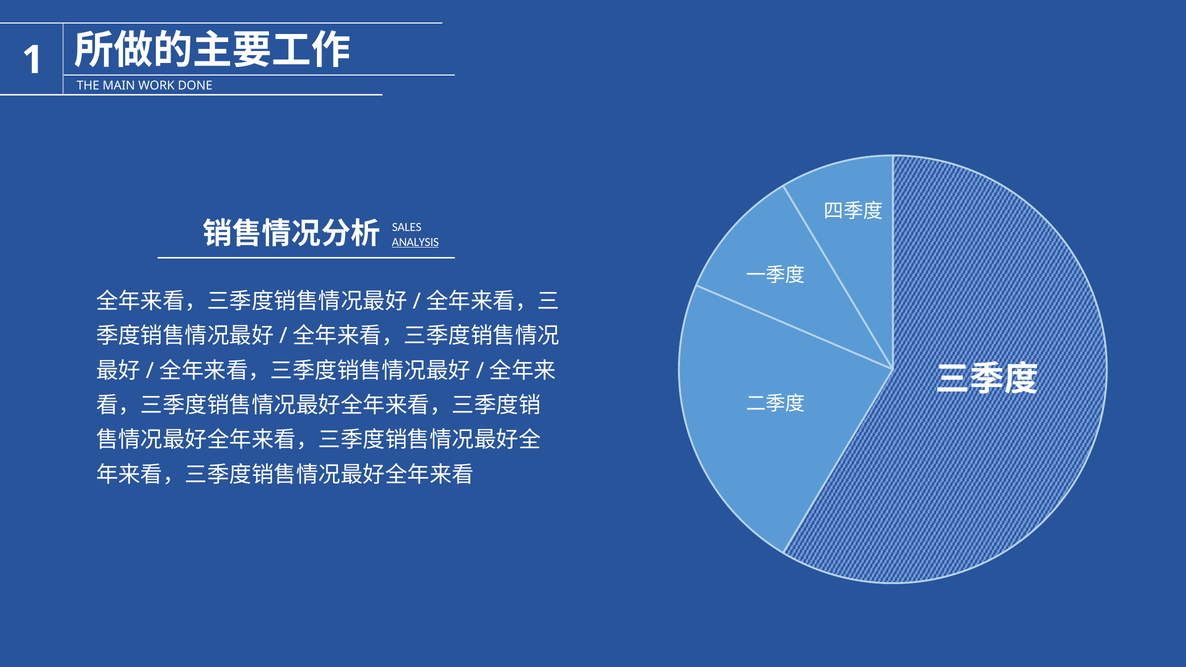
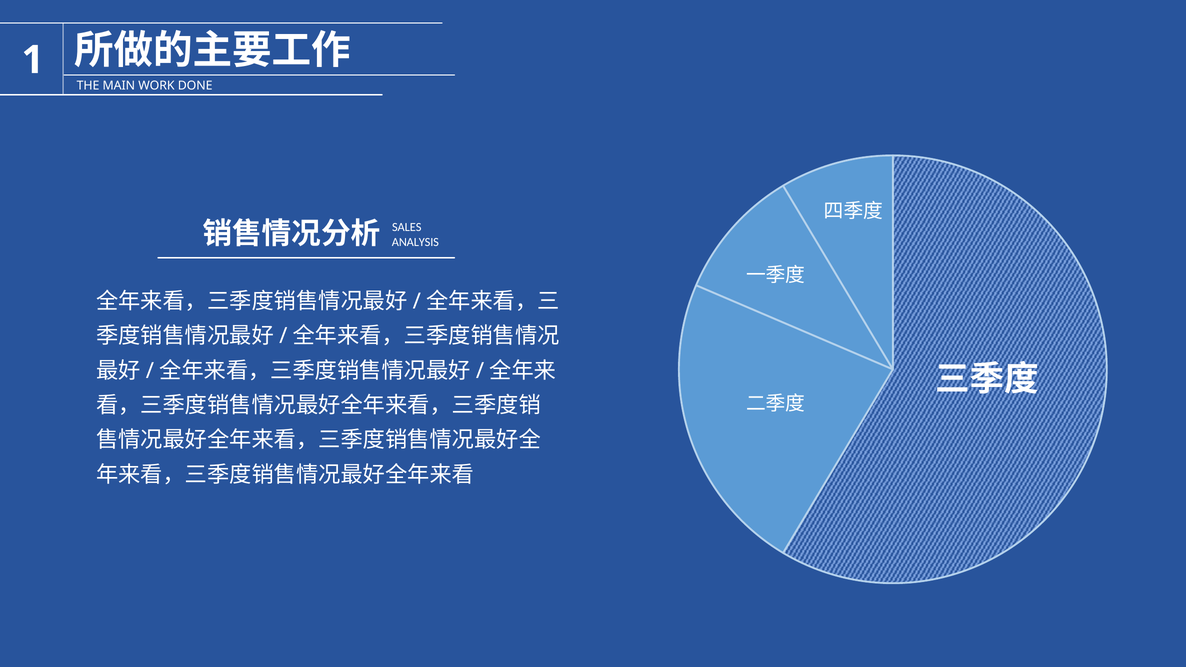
ANALYSIS underline: present -> none (415, 242)
